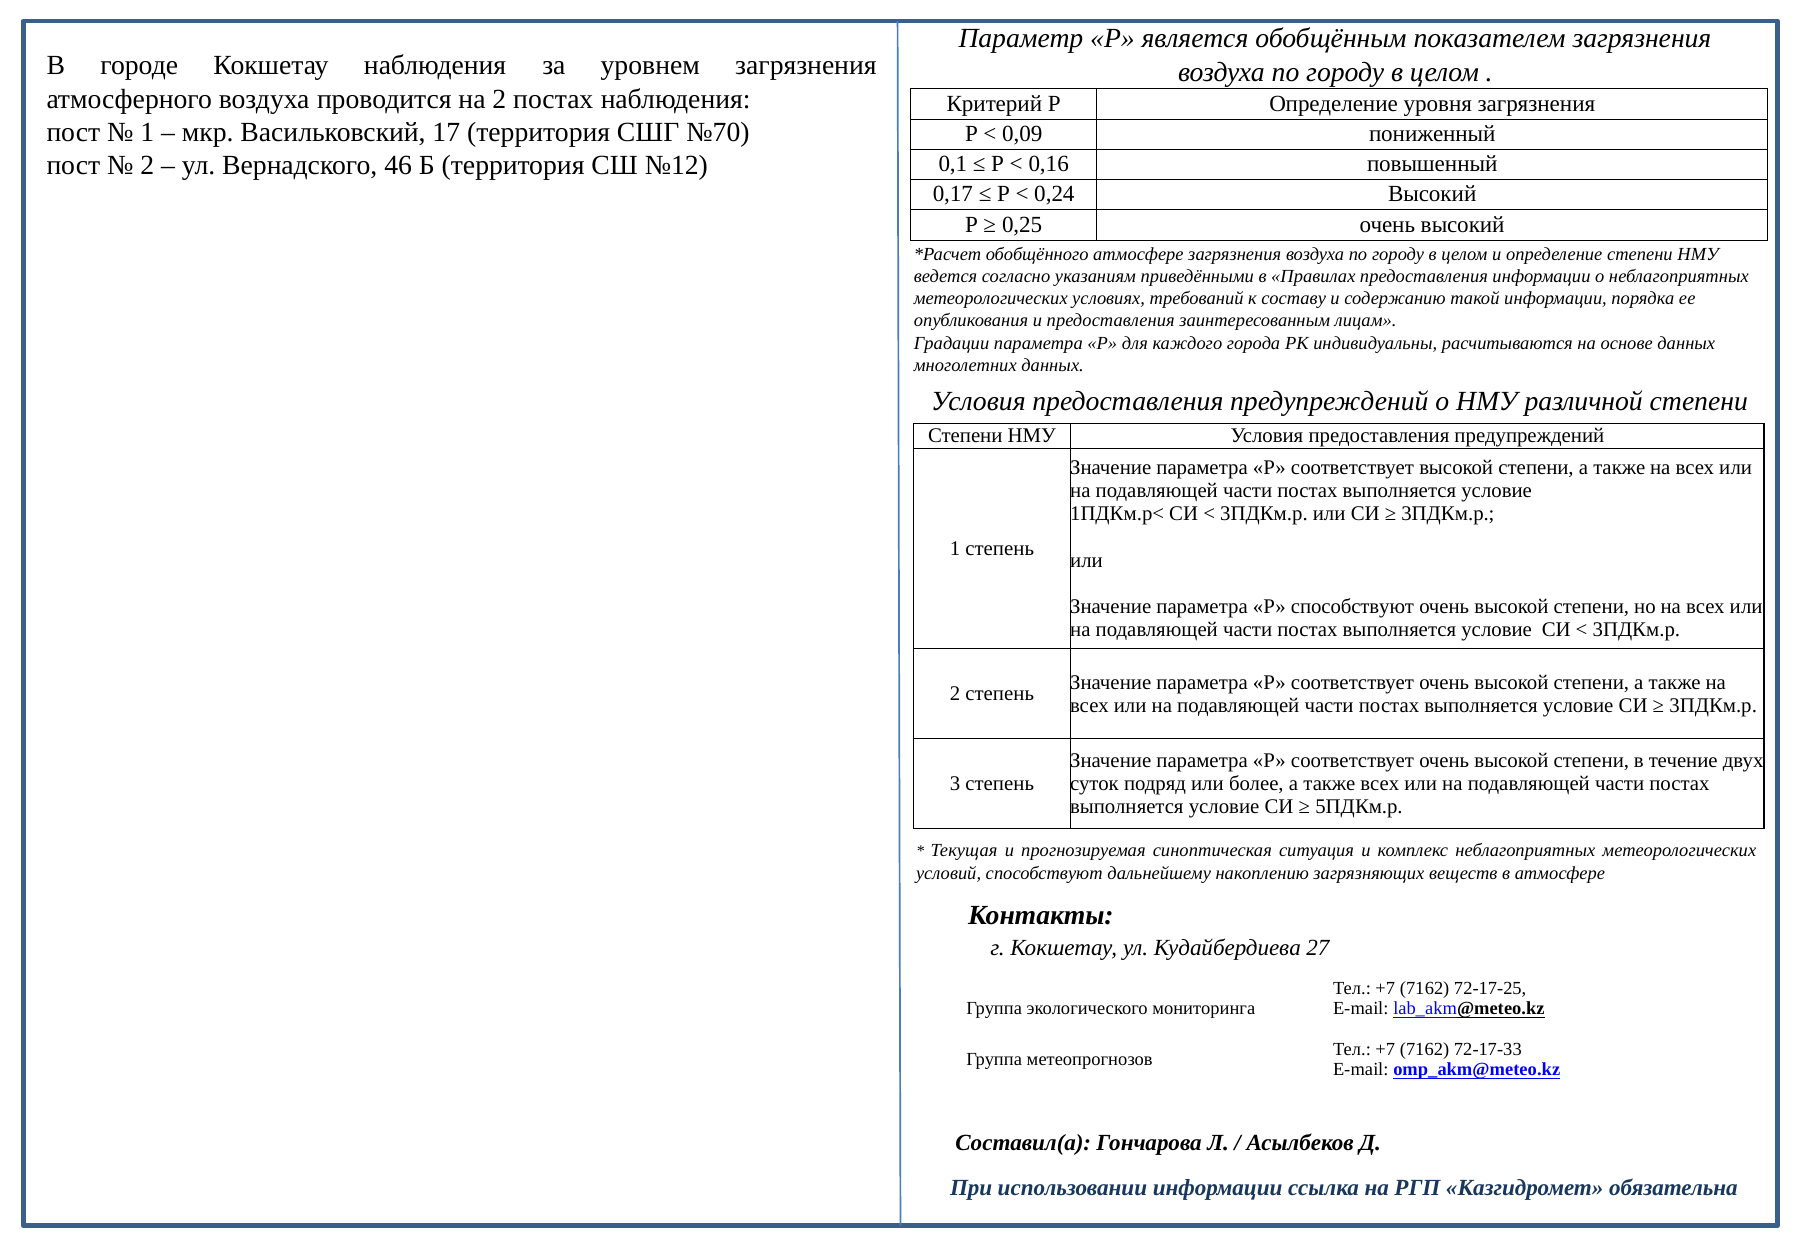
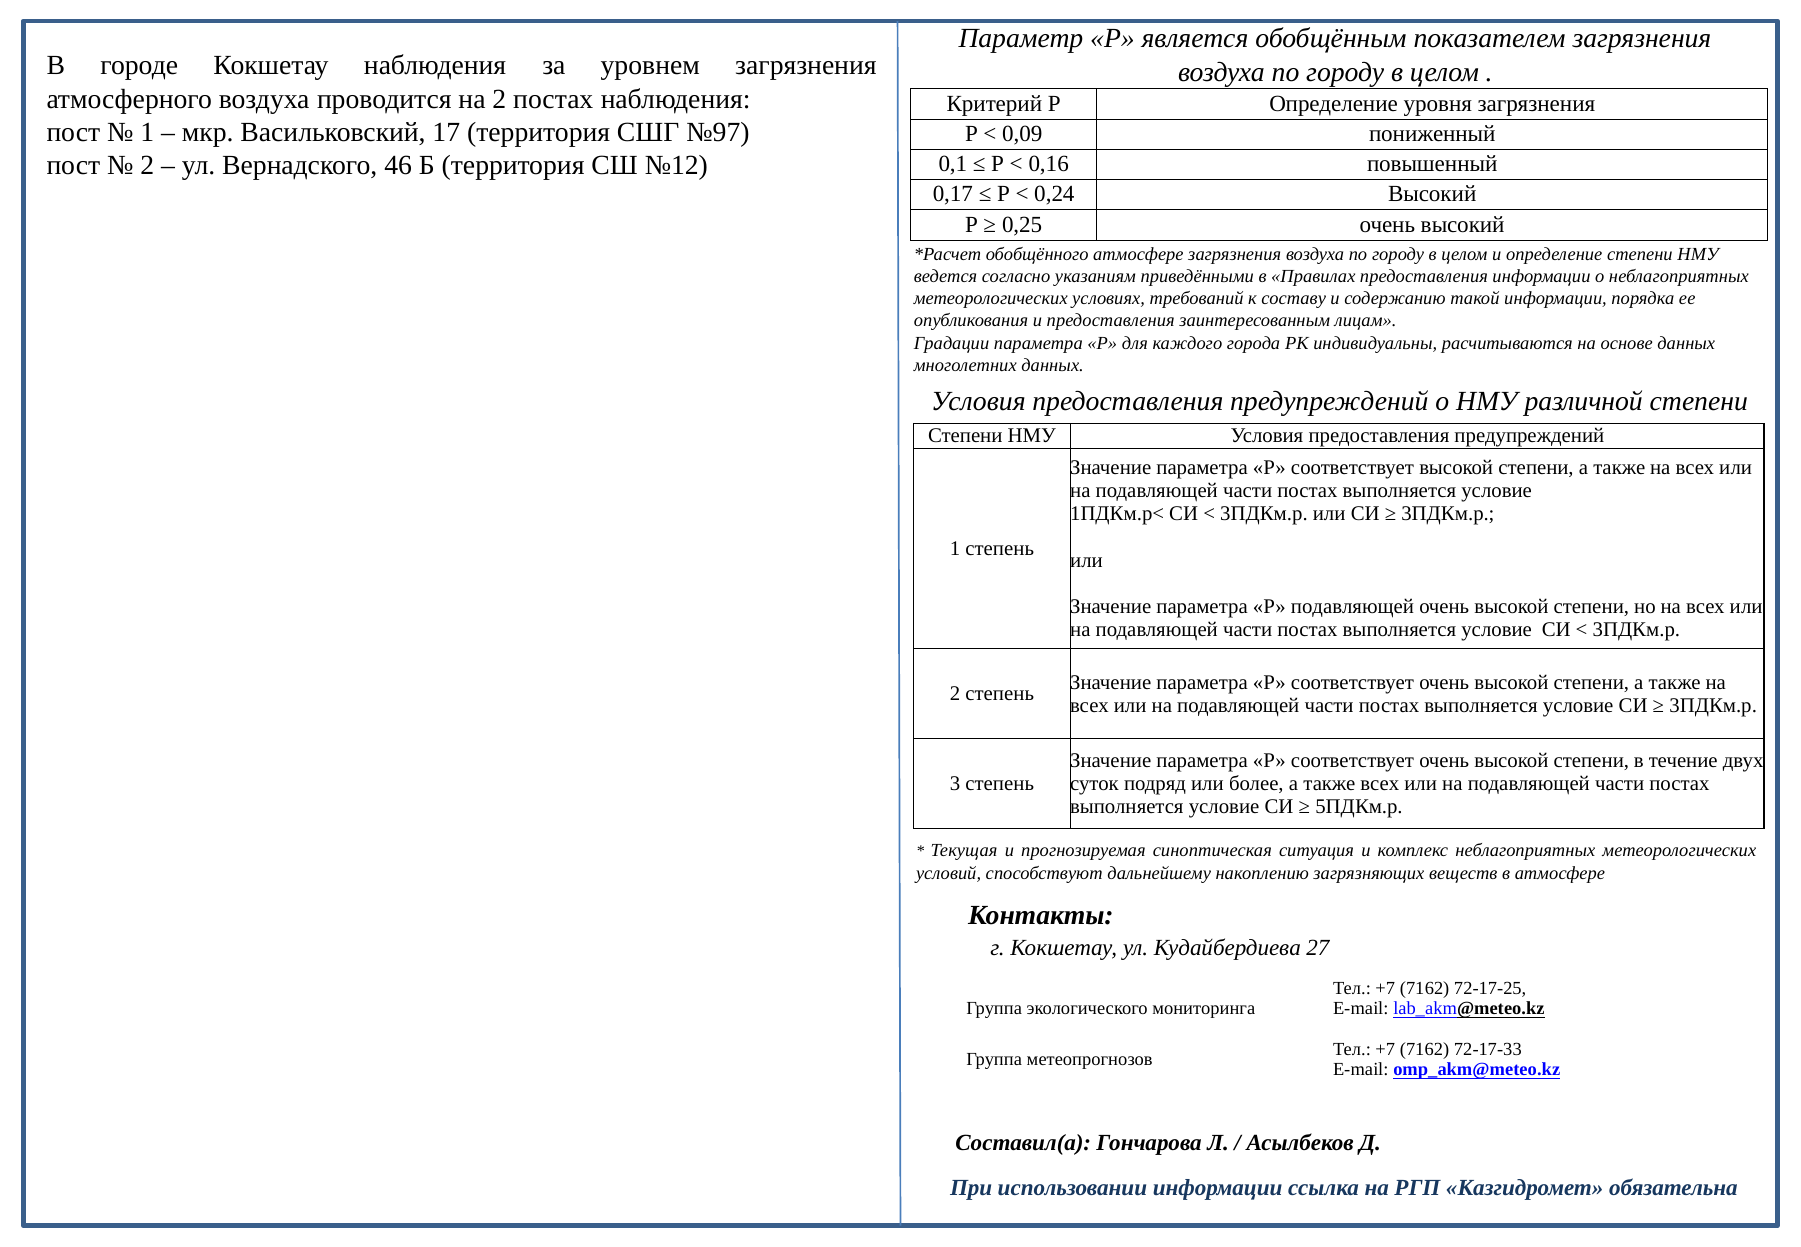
№70: №70 -> №97 (718, 132)
Р способствуют: способствуют -> подавляющей (1352, 606)
